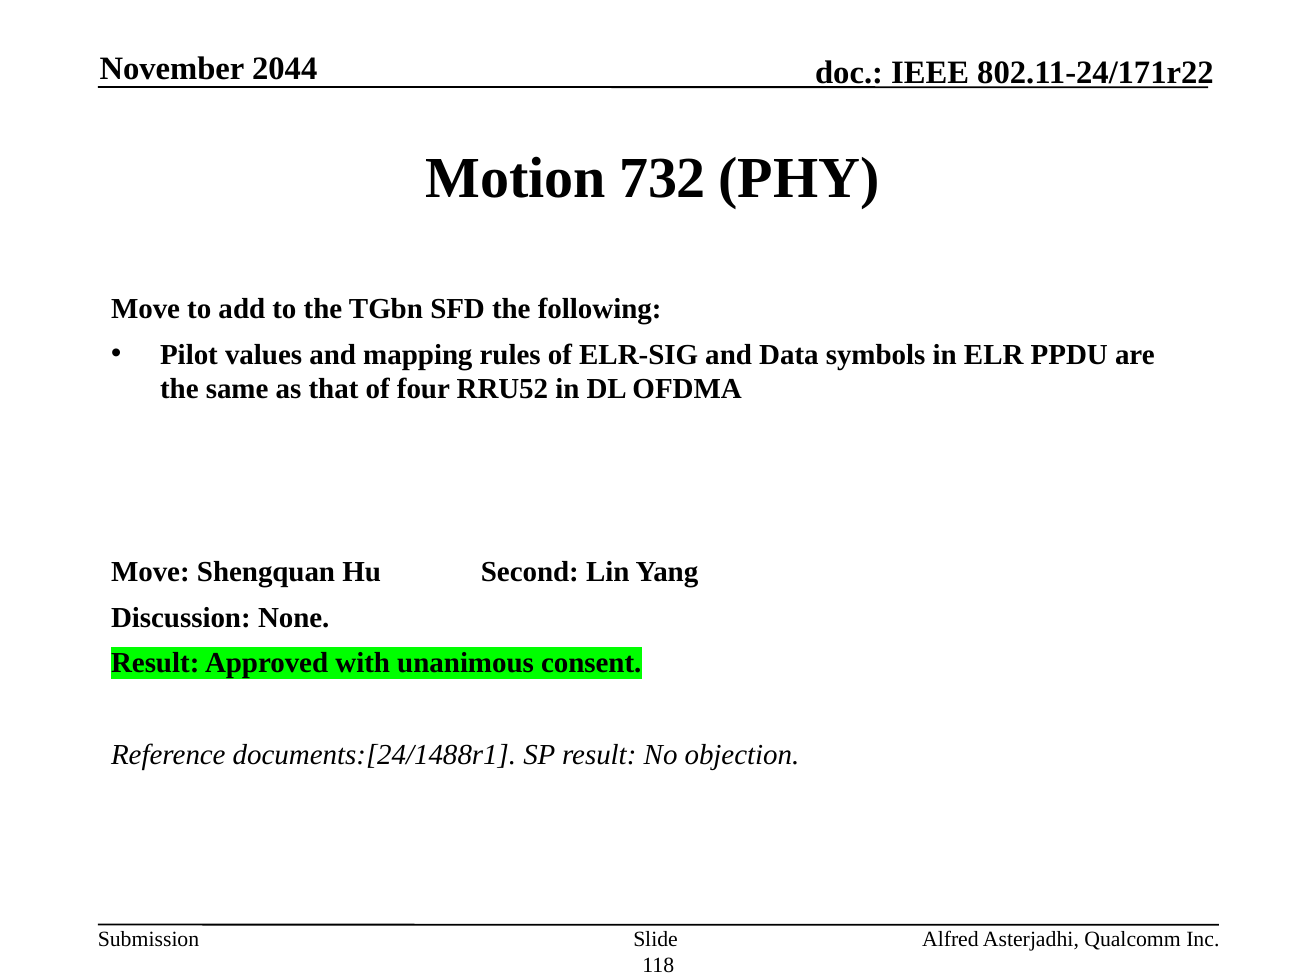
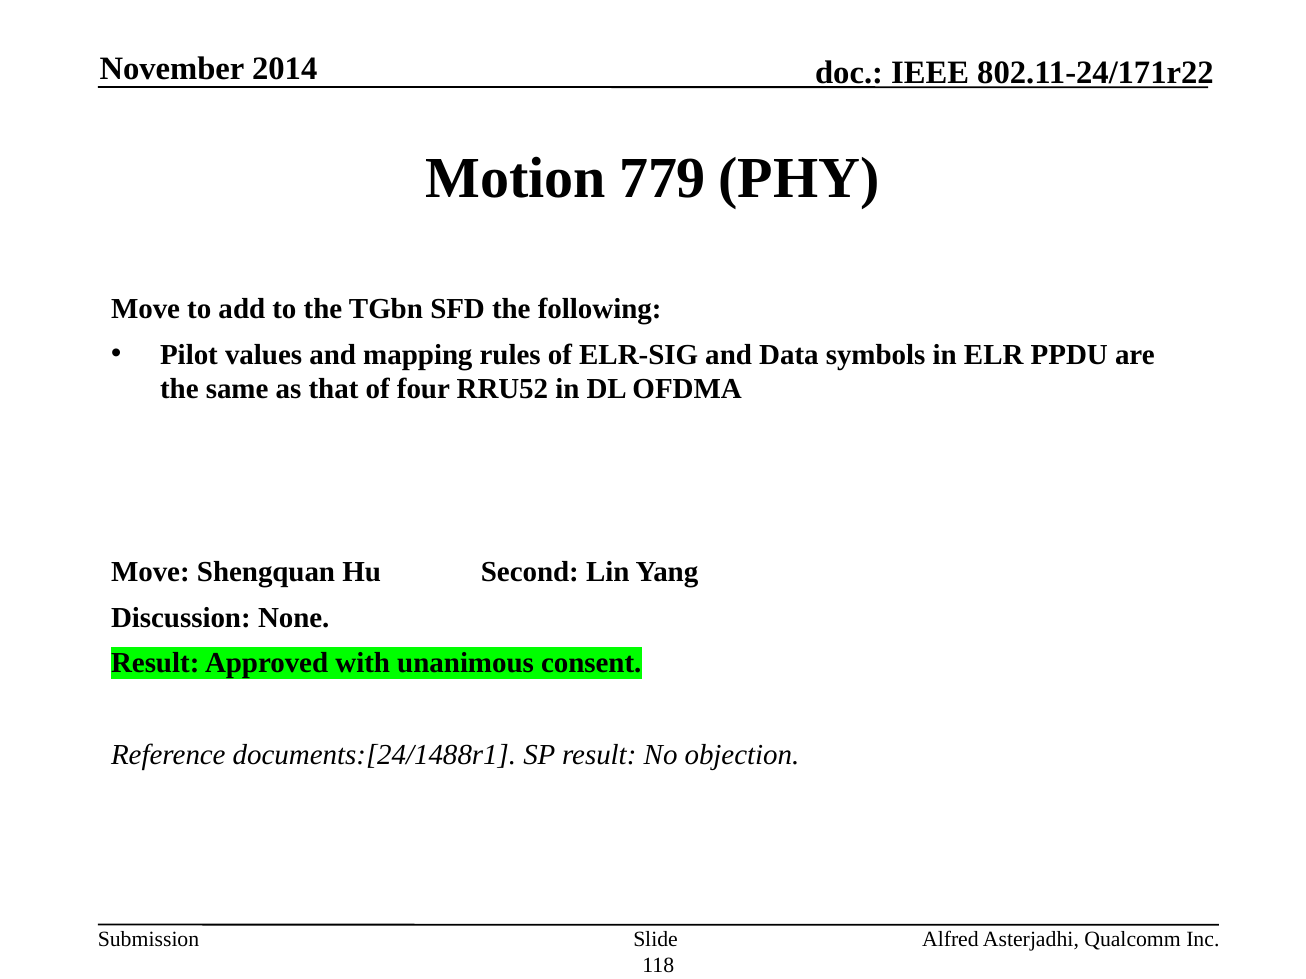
2044: 2044 -> 2014 (285, 69)
732: 732 -> 779 (663, 178)
